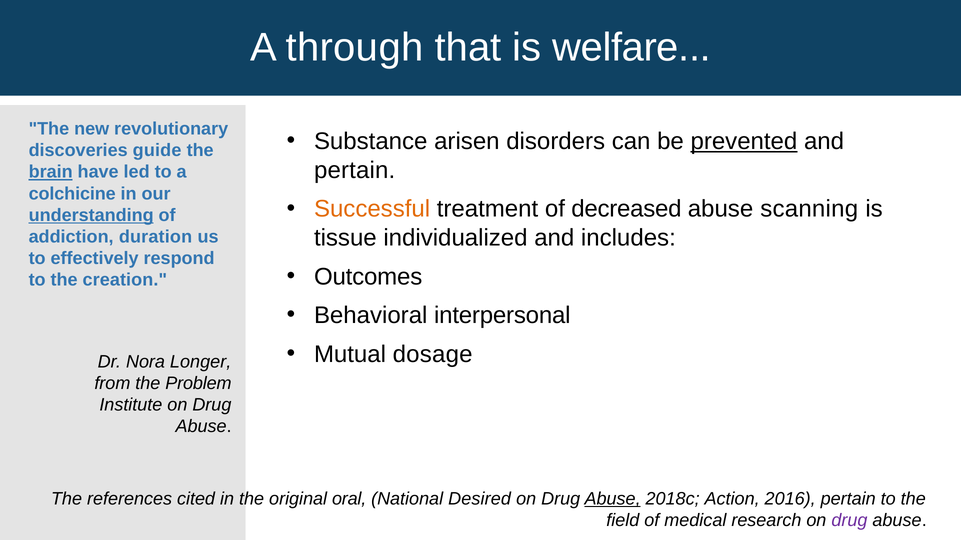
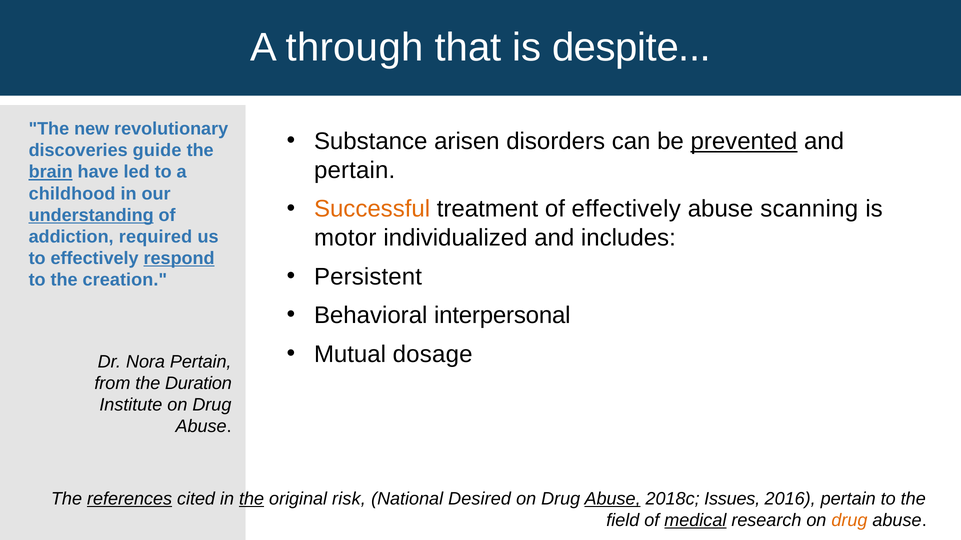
welfare: welfare -> despite (631, 48)
colchicine: colchicine -> childhood (72, 194)
of decreased: decreased -> effectively (626, 209)
tissue: tissue -> motor (345, 238)
duration: duration -> required (156, 237)
respond underline: none -> present (179, 259)
Outcomes: Outcomes -> Persistent (368, 277)
Nora Longer: Longer -> Pertain (201, 362)
Problem: Problem -> Duration (198, 384)
references underline: none -> present (130, 499)
the underline: none -> present (252, 499)
oral: oral -> risk (349, 499)
Action: Action -> Issues (732, 499)
medical underline: none -> present (695, 521)
drug colour: purple -> orange (849, 521)
